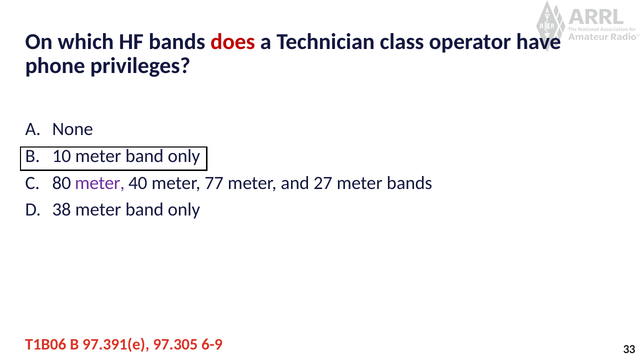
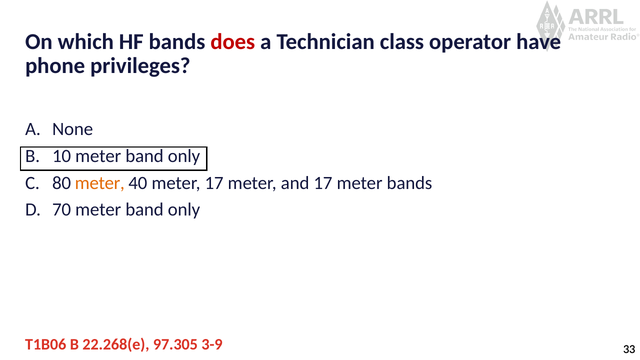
meter colour: purple -> orange (100, 183)
meter 77: 77 -> 17 (214, 183)
and 27: 27 -> 17 (323, 183)
38: 38 -> 70 (62, 210)
97.391(e: 97.391(e -> 22.268(e (116, 345)
6-9: 6-9 -> 3-9 (212, 345)
